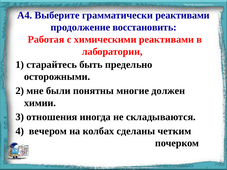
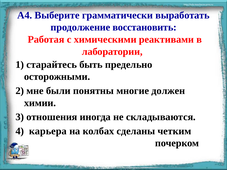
грамматически реактивами: реактивами -> выработать (183, 15)
вечером: вечером -> карьера (48, 131)
